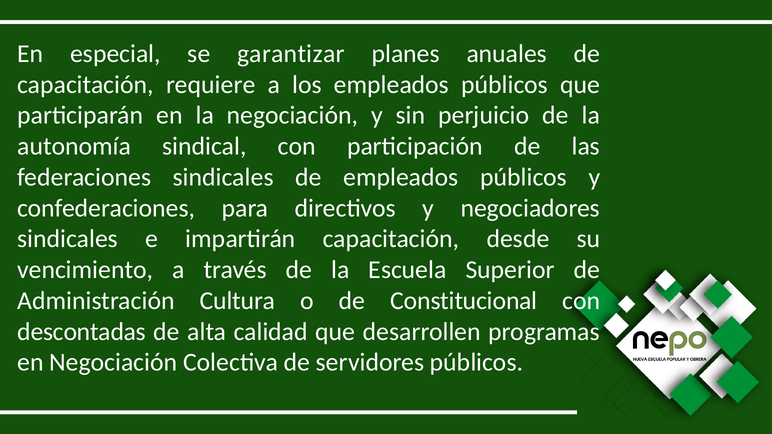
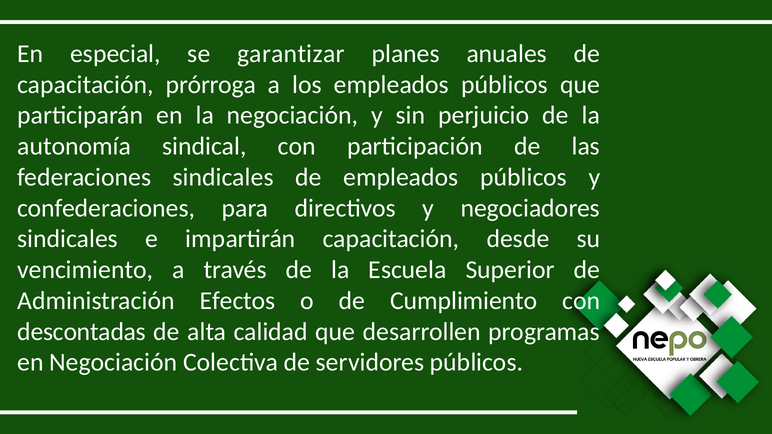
requiere: requiere -> prórroga (211, 85)
Cultura: Cultura -> Efectos (237, 301)
Constitucional: Constitucional -> Cumplimiento (464, 301)
